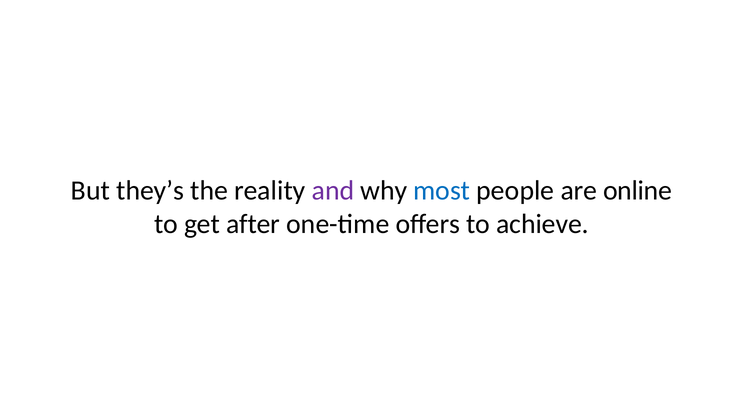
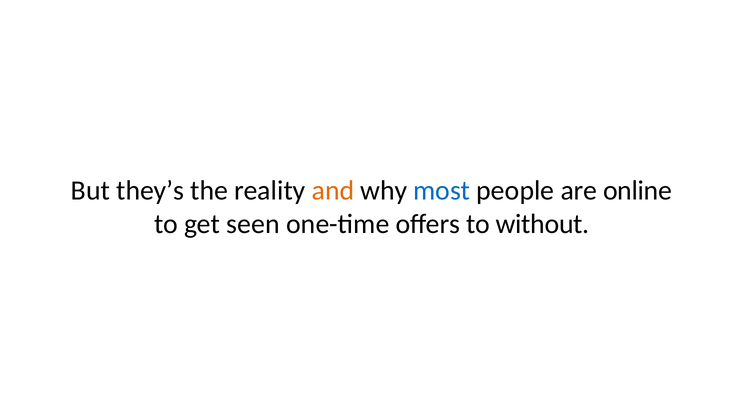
and colour: purple -> orange (333, 191)
after: after -> seen (253, 224)
achieve: achieve -> without (543, 224)
